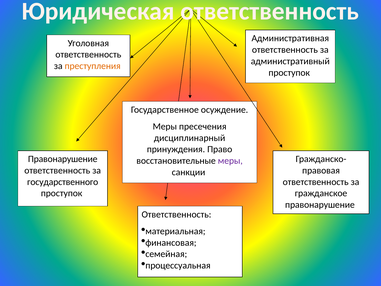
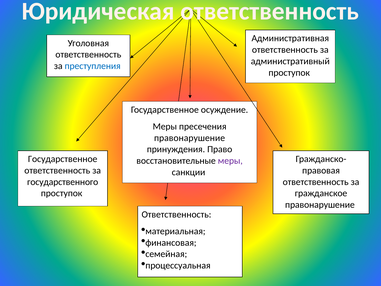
преступления colour: orange -> blue (93, 66)
дисциплинарный: дисциплинарный -> правонарушение (190, 138)
Правонарушение: Правонарушение -> Государственное (63, 159)
